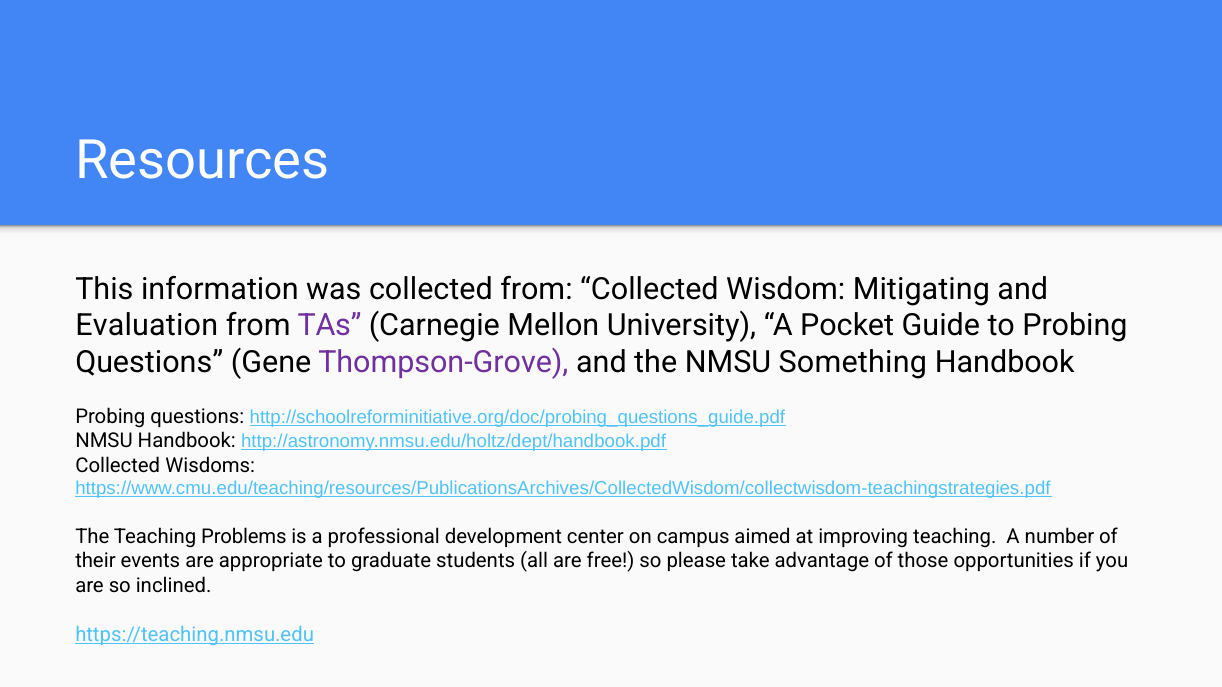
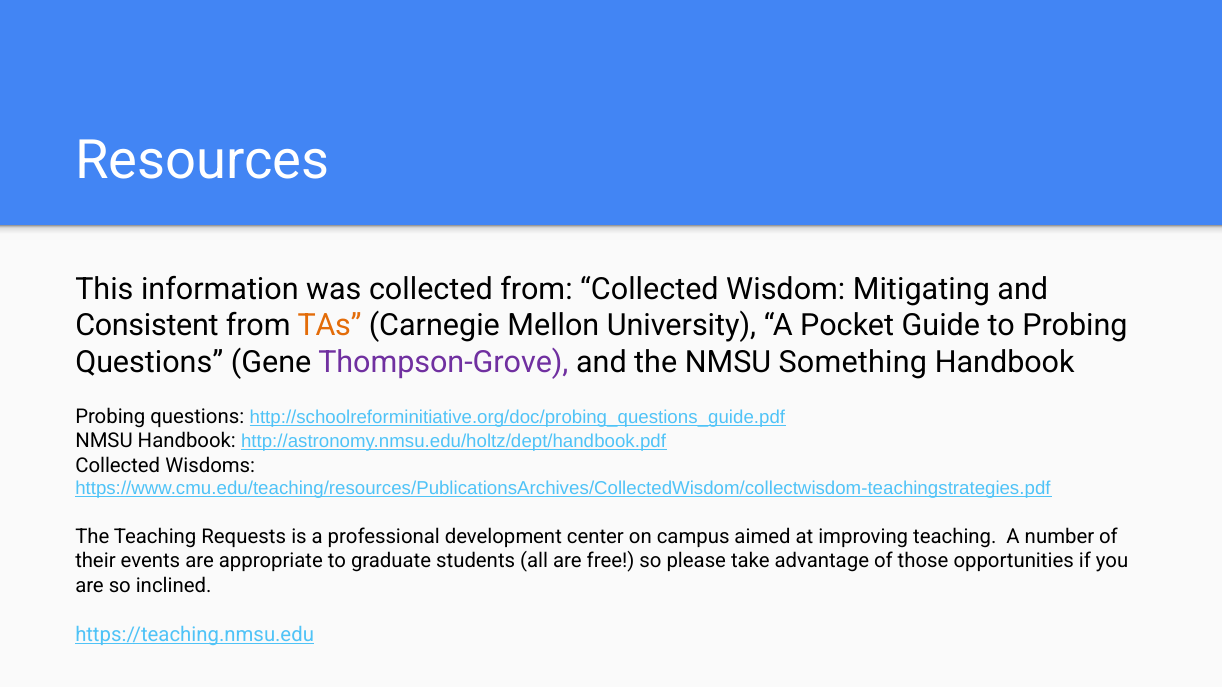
Evaluation: Evaluation -> Consistent (147, 326)
TAs colour: purple -> orange (330, 326)
Problems: Problems -> Requests (244, 537)
